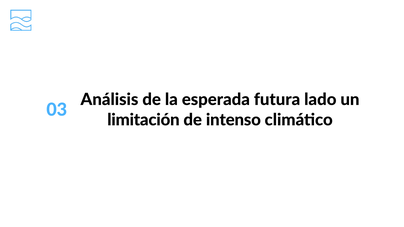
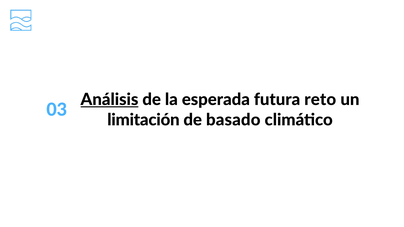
Análisis underline: none -> present (109, 100)
lado: lado -> reto (320, 100)
intenso: intenso -> basado (233, 120)
